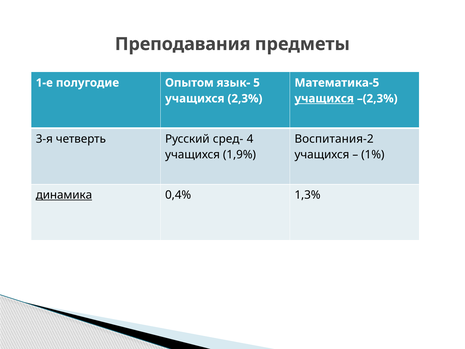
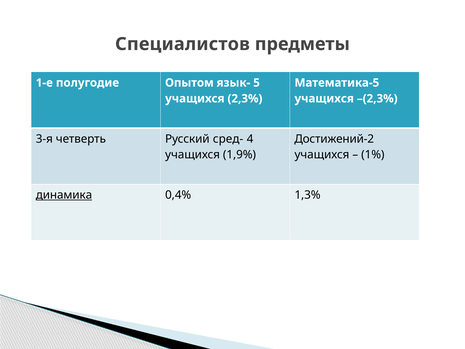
Преподавания: Преподавания -> Специалистов (182, 44)
учащихся underline: present -> none (324, 99)
Воспитания-2: Воспитания-2 -> Достижений-2 (334, 139)
